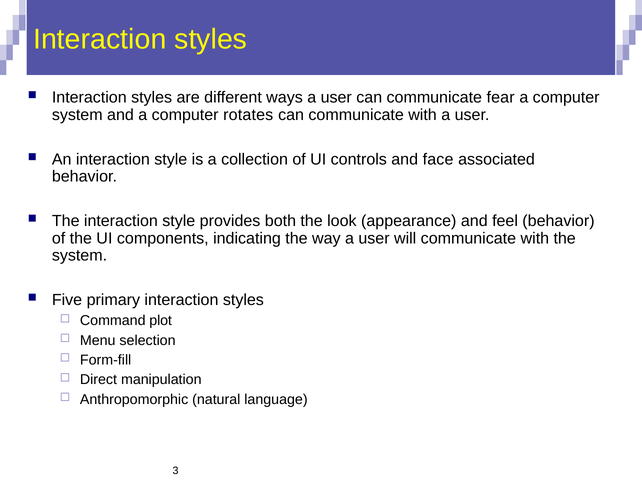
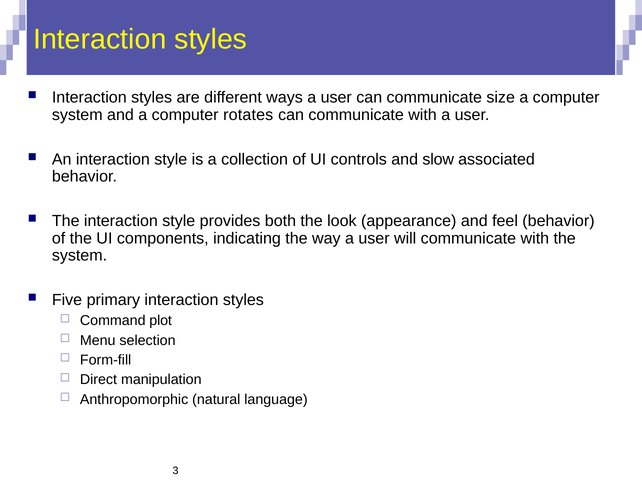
fear: fear -> size (501, 97)
face: face -> slow (438, 159)
